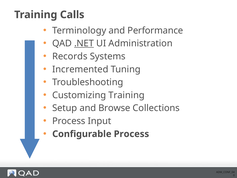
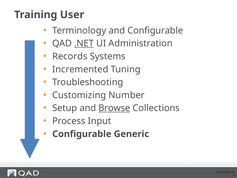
Calls: Calls -> User (72, 15)
and Performance: Performance -> Configurable (155, 30)
Customizing Training: Training -> Number (127, 95)
Browse underline: none -> present (114, 108)
Configurable Process: Process -> Generic (131, 134)
